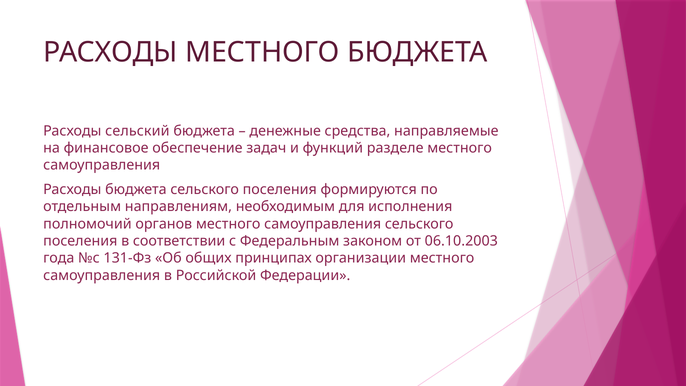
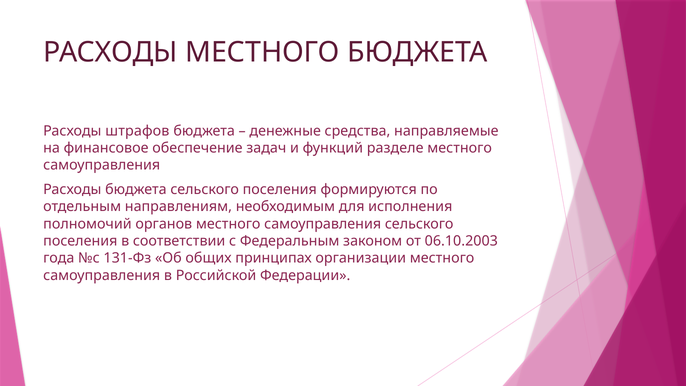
сельский: сельский -> штрафов (137, 131)
